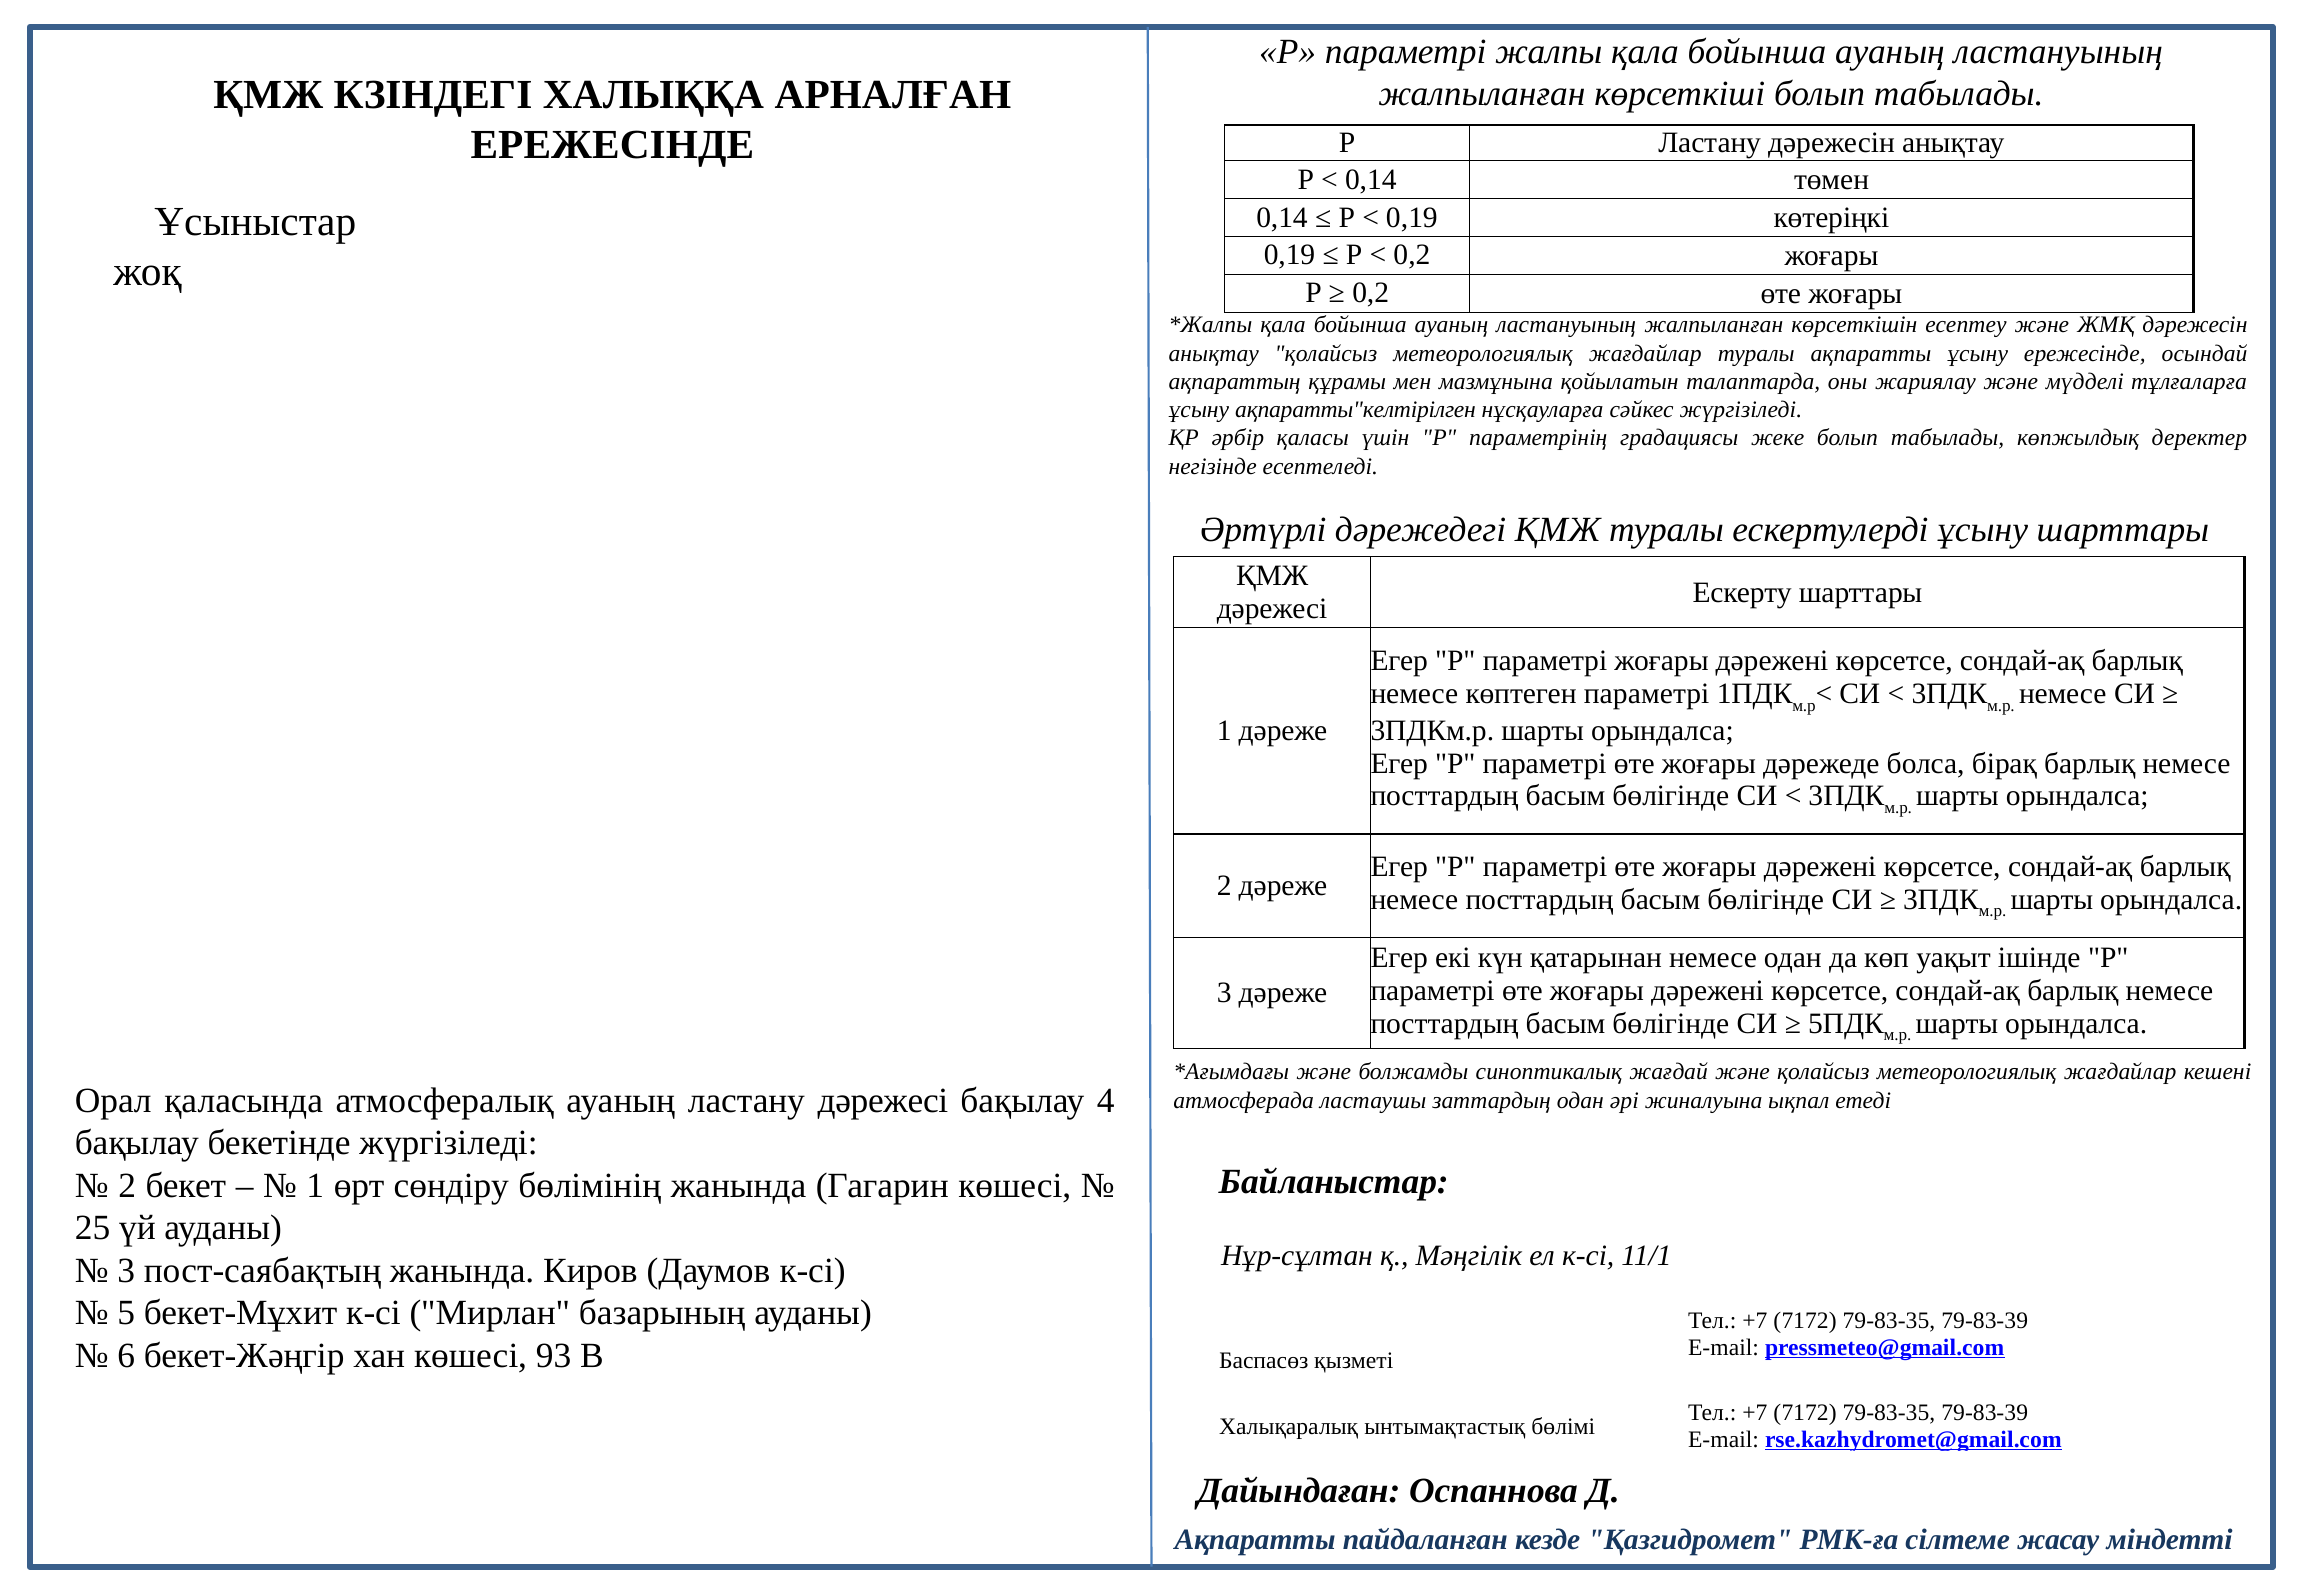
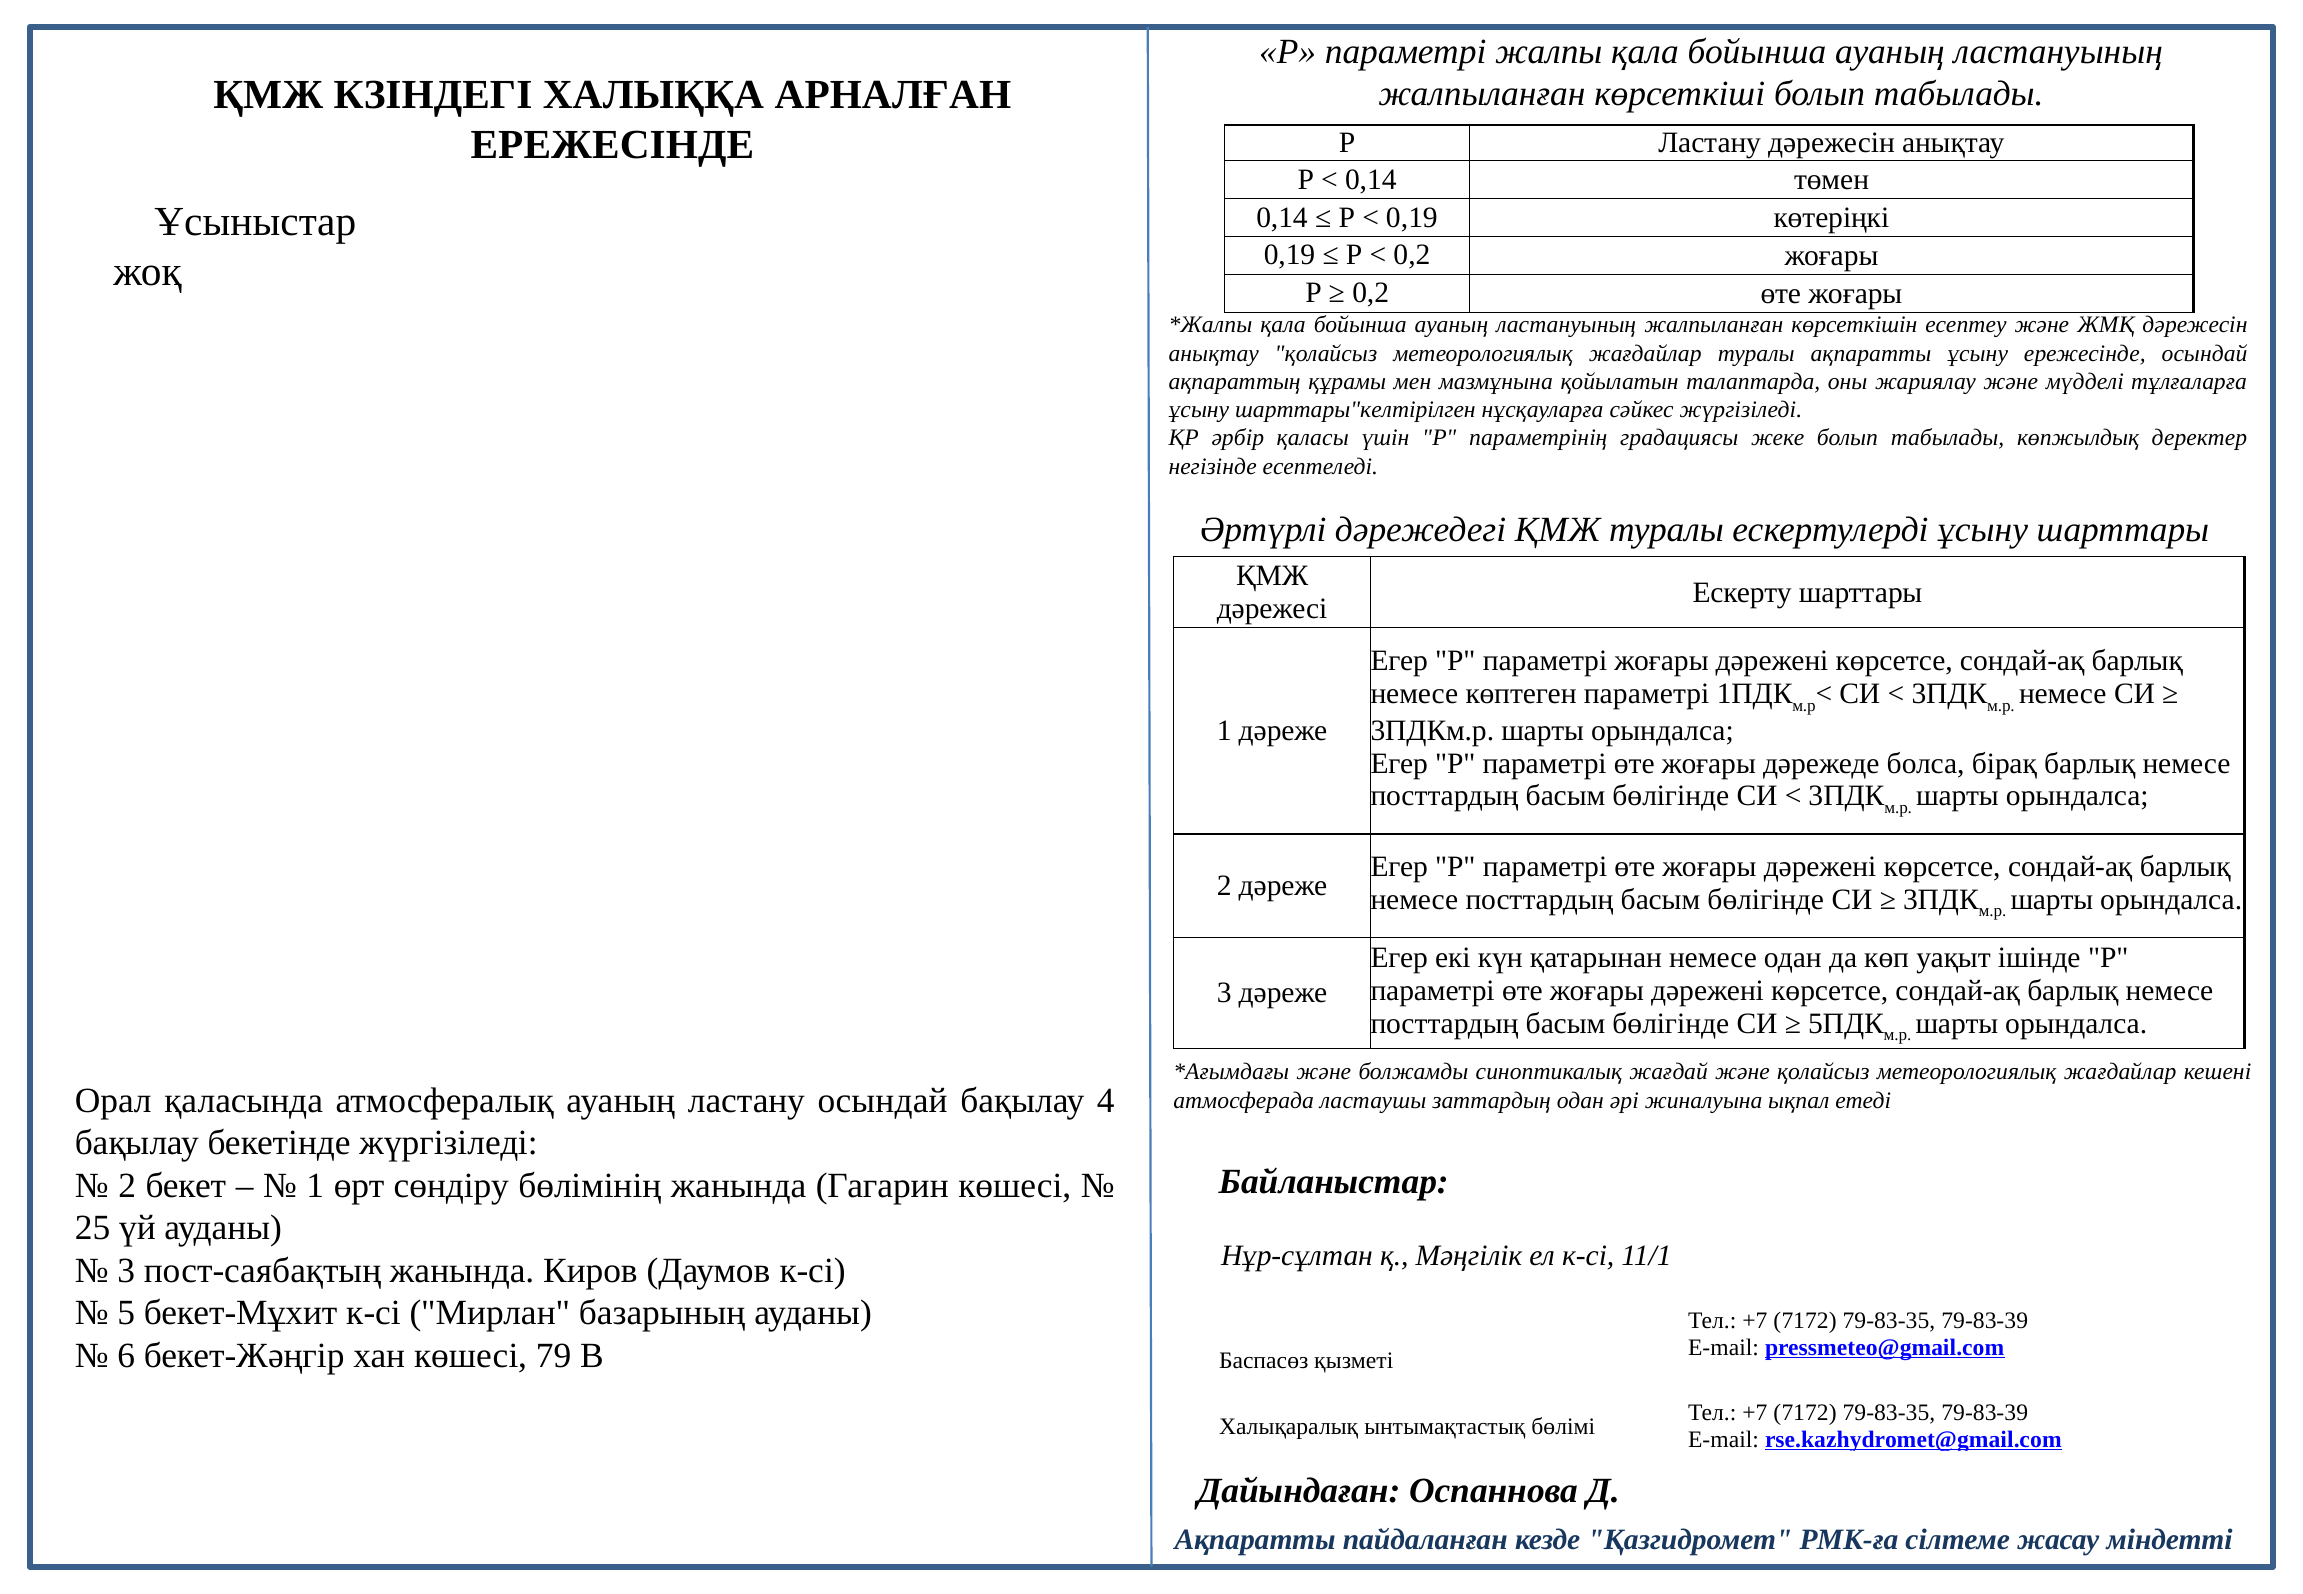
ақпаратты"келтірілген: ақпаратты"келтірілген -> шарттары"келтірілген (1355, 410)
ластану дәрежесі: дәрежесі -> осындай (883, 1101)
93: 93 -> 79 (554, 1356)
